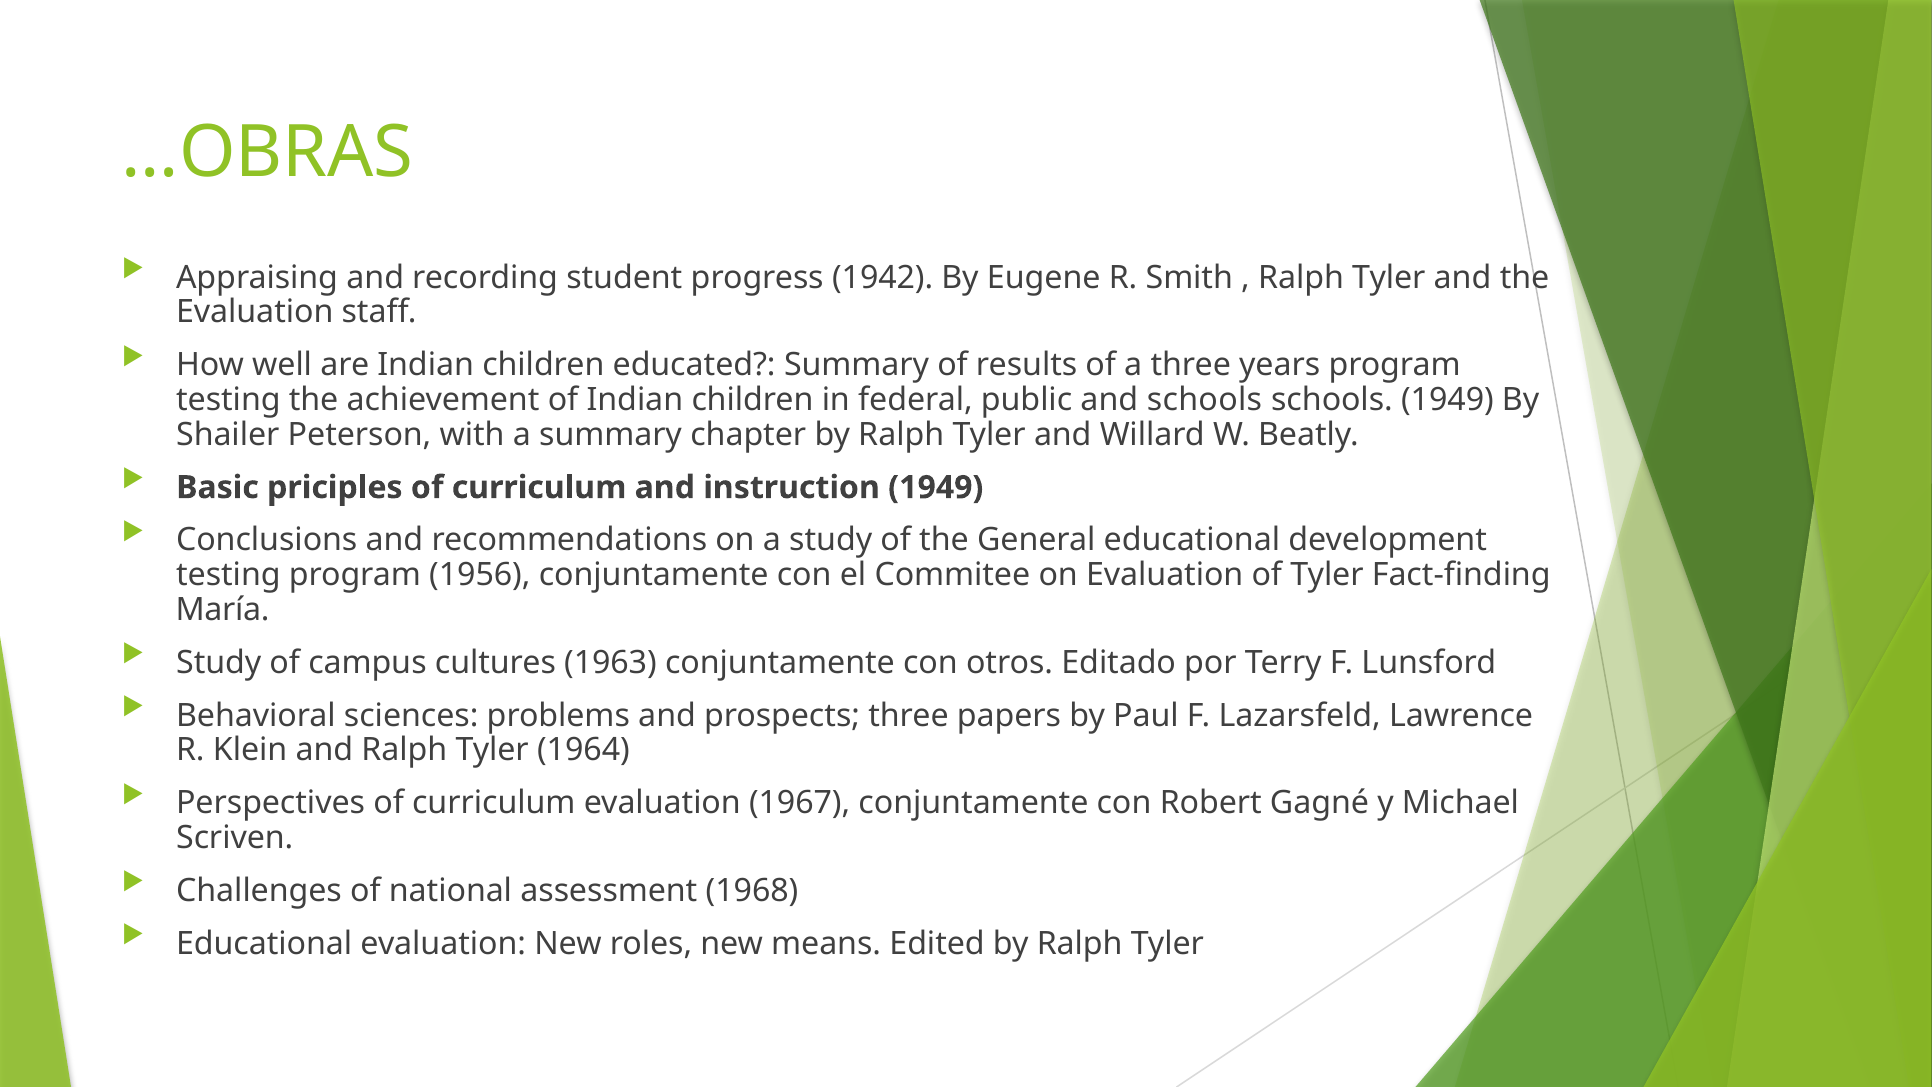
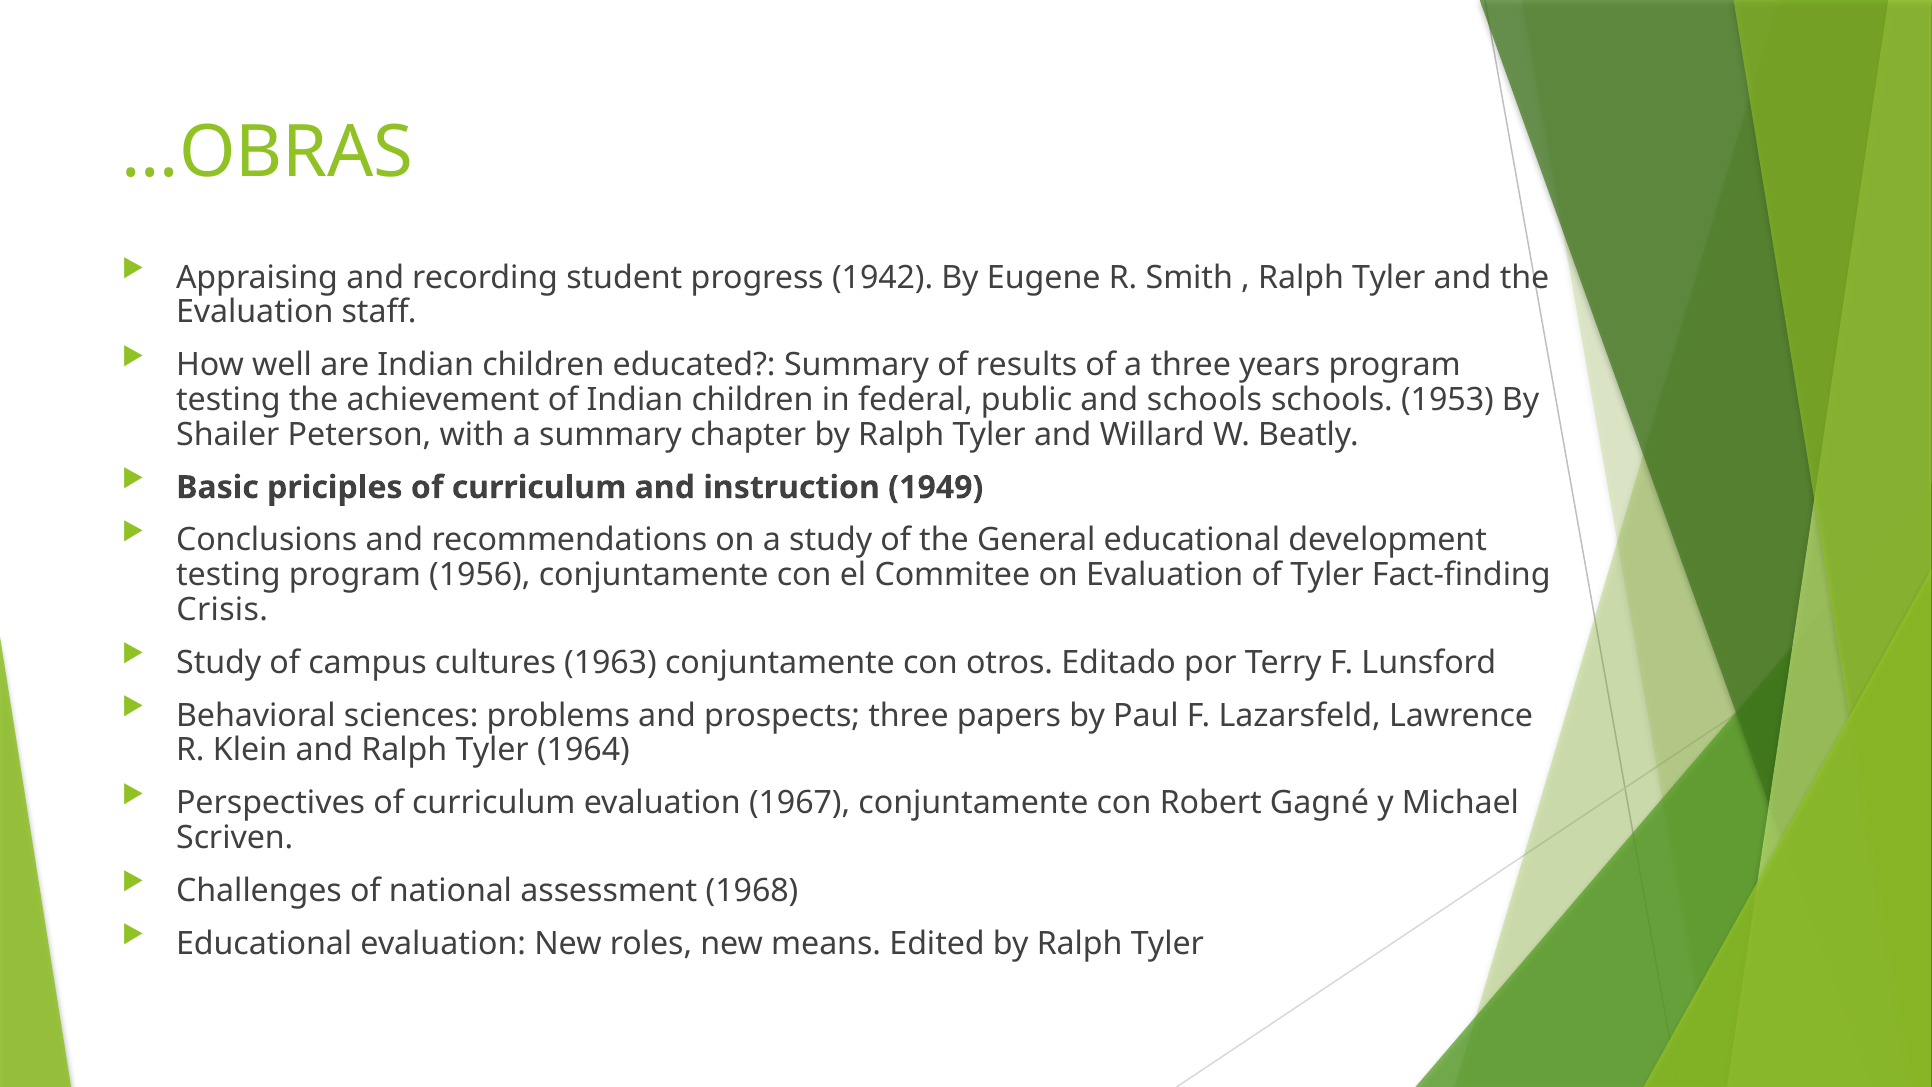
schools 1949: 1949 -> 1953 (1447, 400)
María: María -> Crisis (222, 610)
